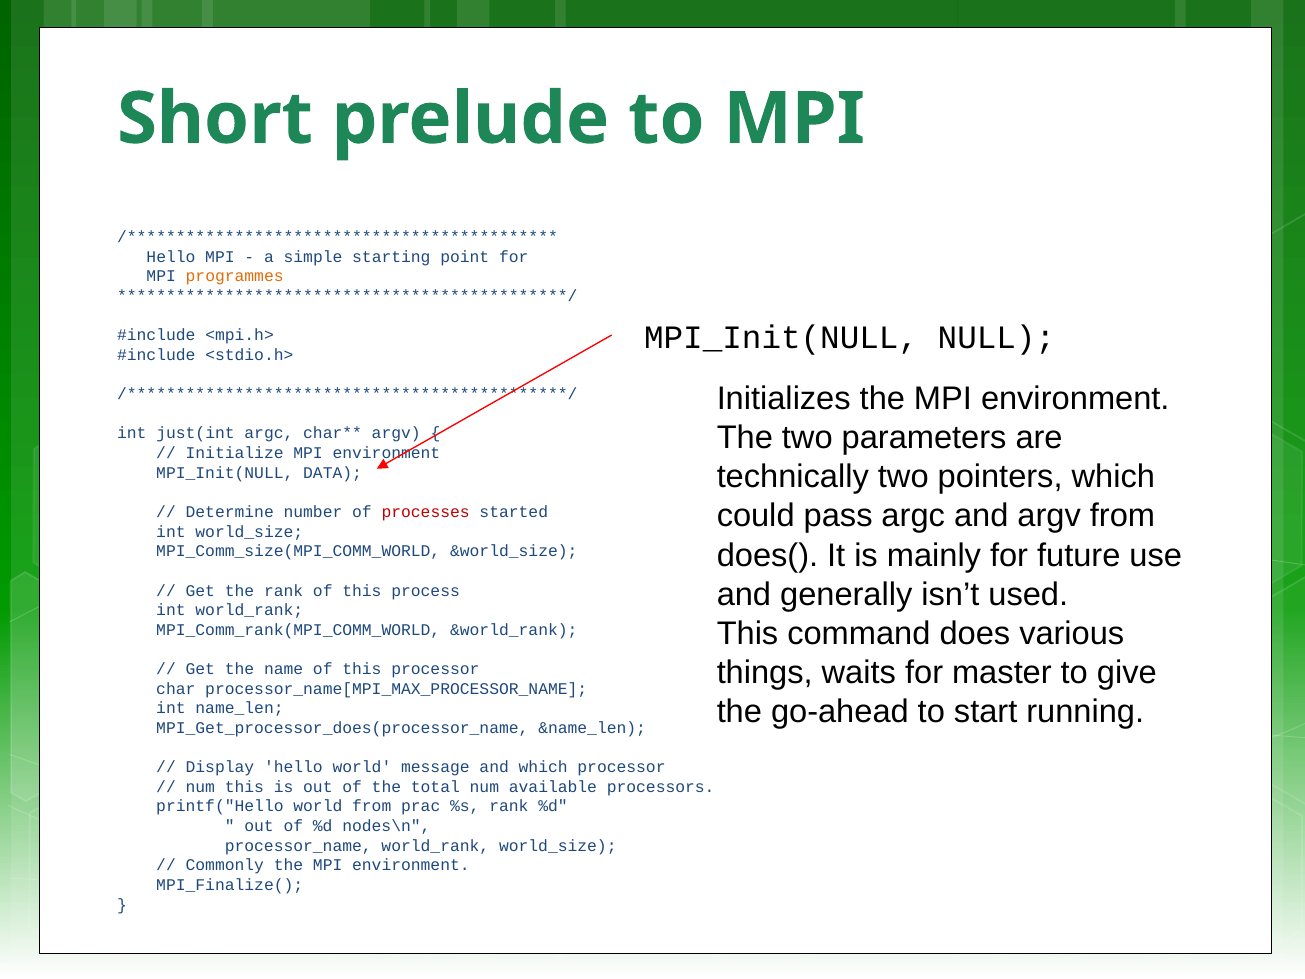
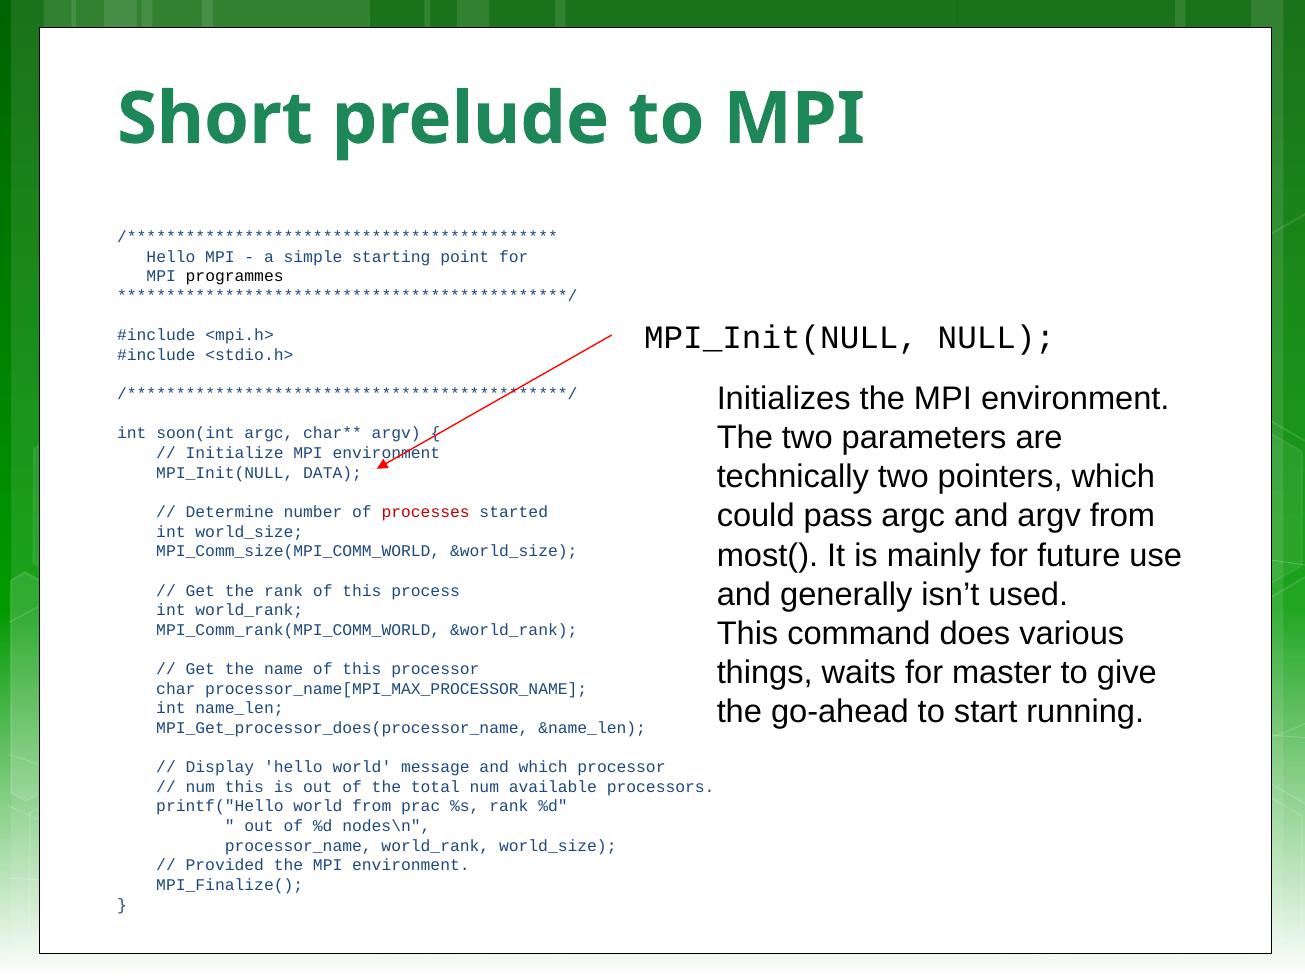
programmes colour: orange -> black (235, 276)
just(int: just(int -> soon(int (195, 433)
does(: does( -> most( (767, 555)
Commonly: Commonly -> Provided (225, 865)
